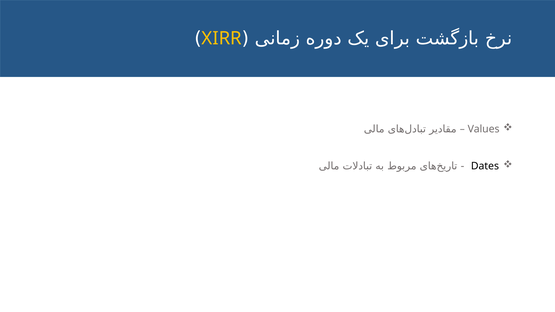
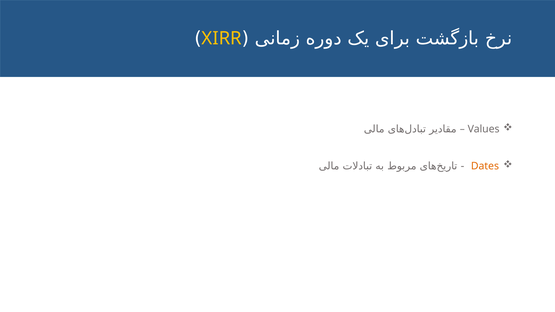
Dates colour: black -> orange (485, 166)
